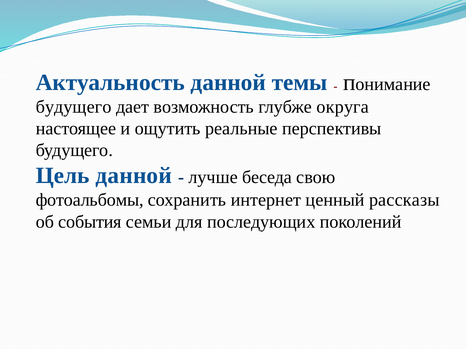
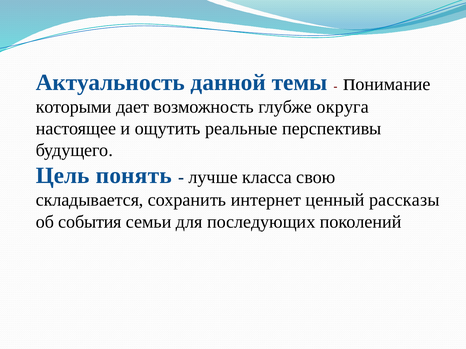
будущего: будущего -> которыми (74, 107)
Цель данной: данной -> понять (134, 176)
беседа: беседа -> класса (267, 177)
фотоальбомы: фотоальбомы -> складывается (90, 200)
